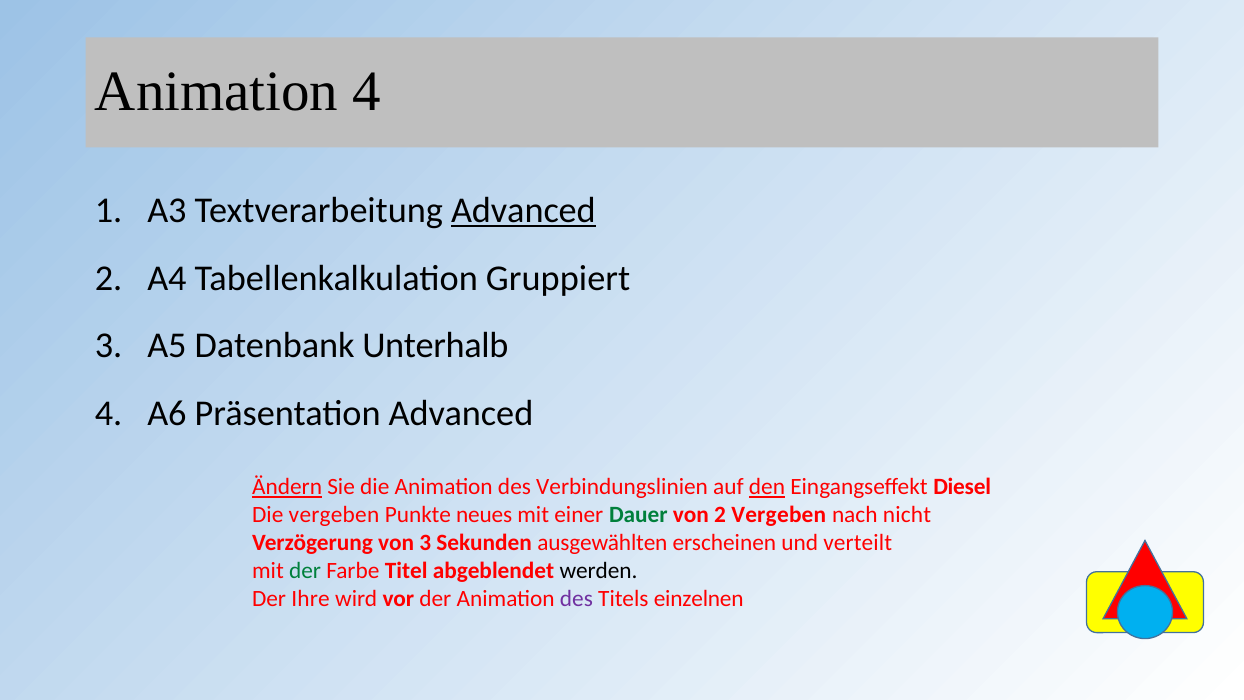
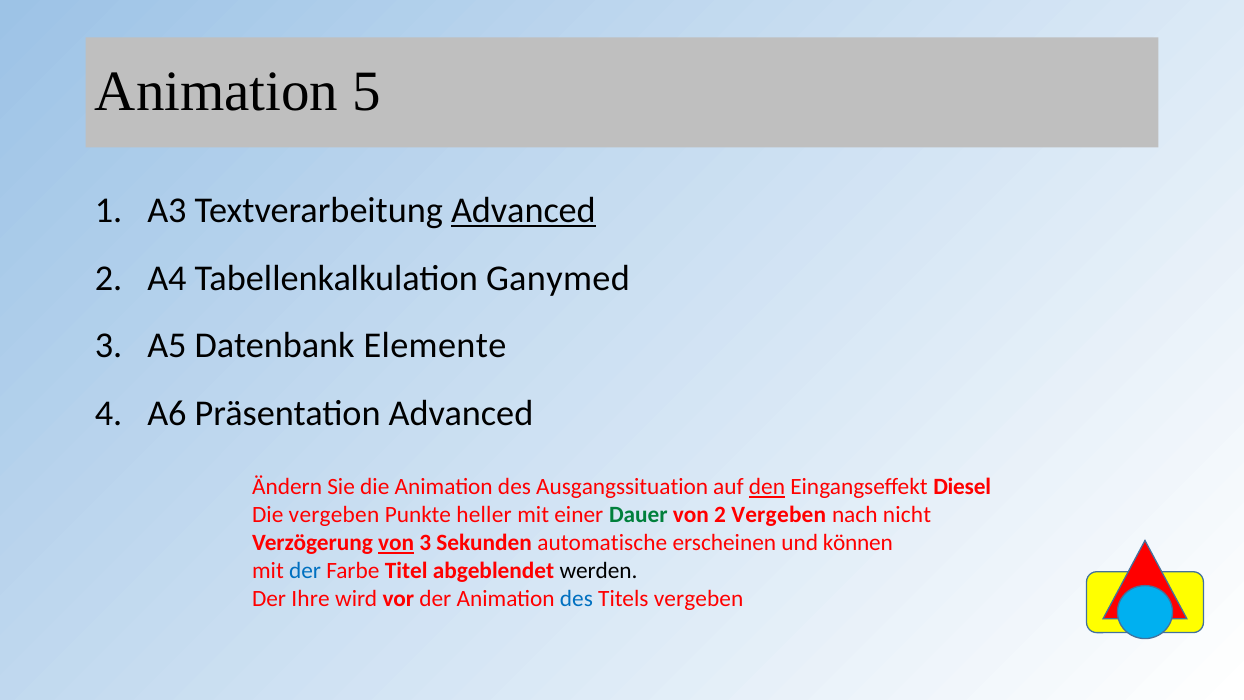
Animation 4: 4 -> 5 (367, 92)
Gruppiert: Gruppiert -> Ganymed (558, 278)
Unterhalb: Unterhalb -> Elemente (435, 346)
Ändern underline: present -> none (287, 487)
Verbindungslinien: Verbindungslinien -> Ausgangssituation (622, 487)
neues: neues -> heller (484, 515)
von underline: none -> present (396, 543)
ausgewählten: ausgewählten -> automatische (602, 543)
verteilt: verteilt -> können (858, 543)
der colour: green -> blue (305, 571)
des colour: purple -> blue (576, 599)
Titels einzelnen: einzelnen -> vergeben (699, 599)
